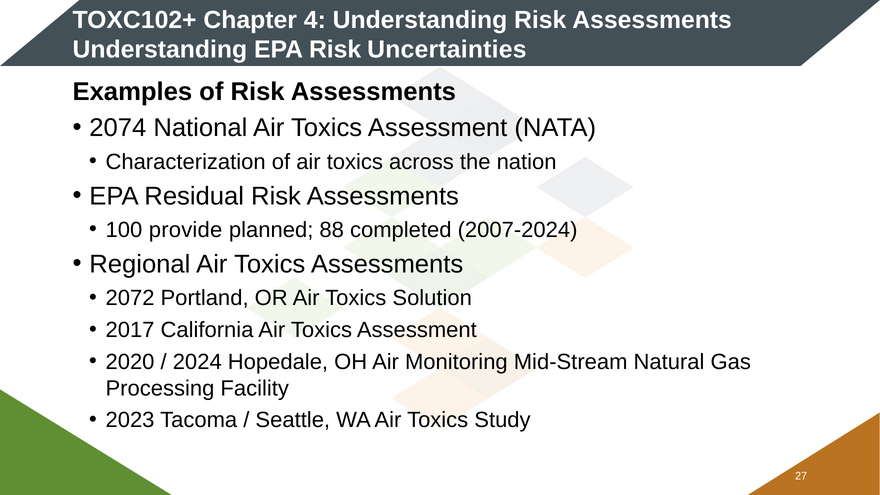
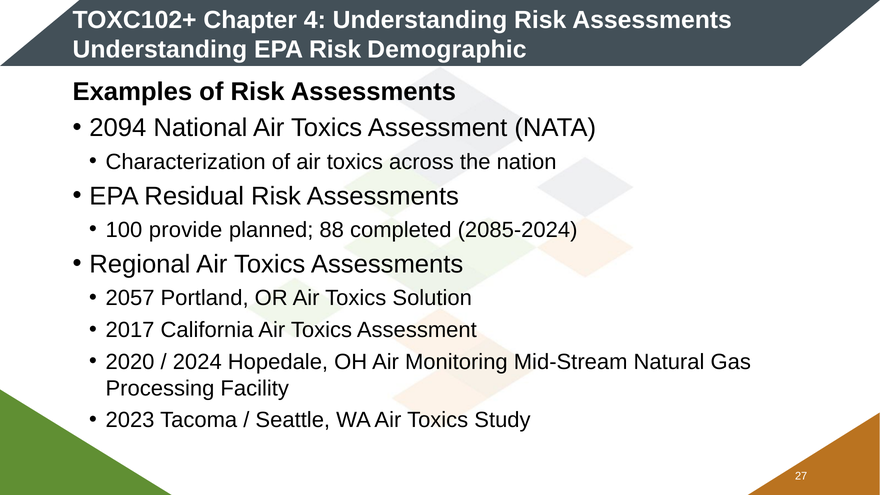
Uncertainties: Uncertainties -> Demographic (447, 50)
2074: 2074 -> 2094 (118, 128)
2007-2024: 2007-2024 -> 2085-2024 (518, 230)
2072: 2072 -> 2057 (130, 298)
